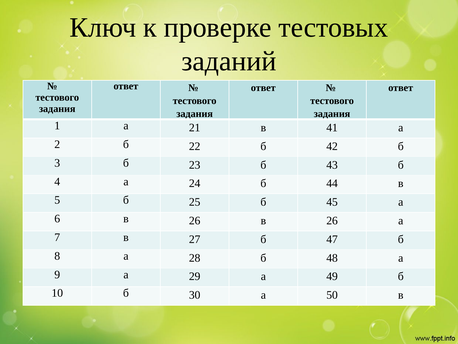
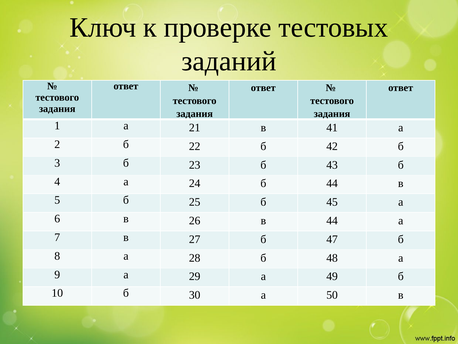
26 в 26: 26 -> 44 (332, 220)
